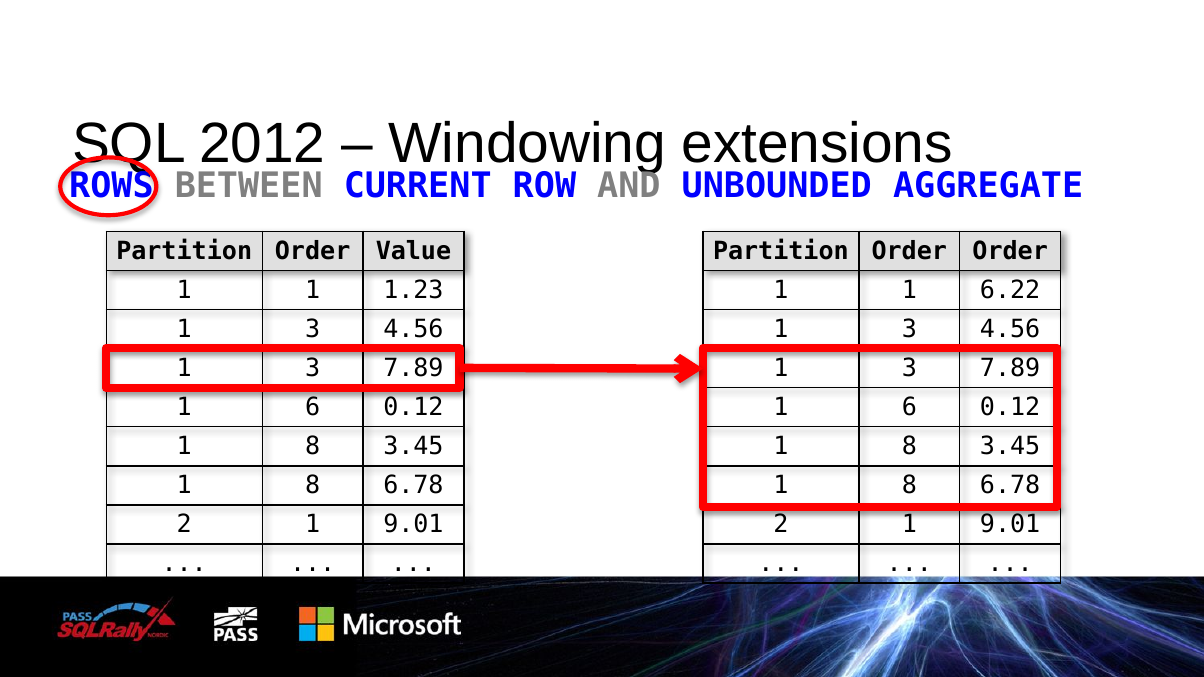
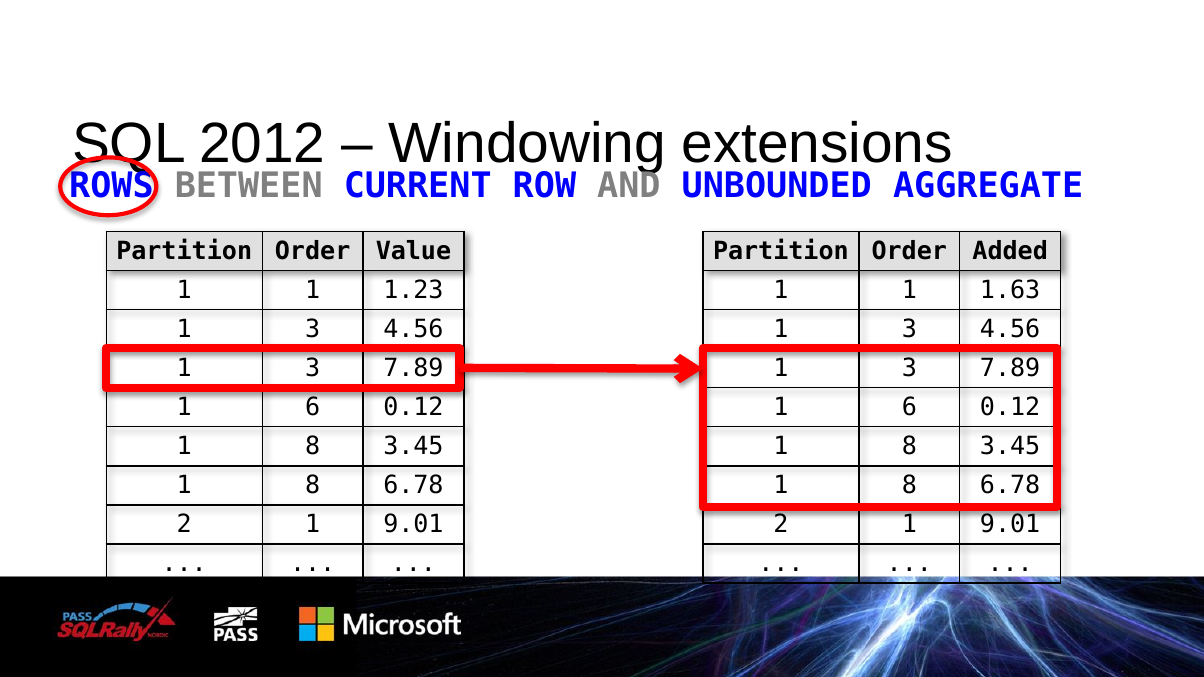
Order Order: Order -> Added (1010, 251)
6.22: 6.22 -> 1.63 (1010, 290)
